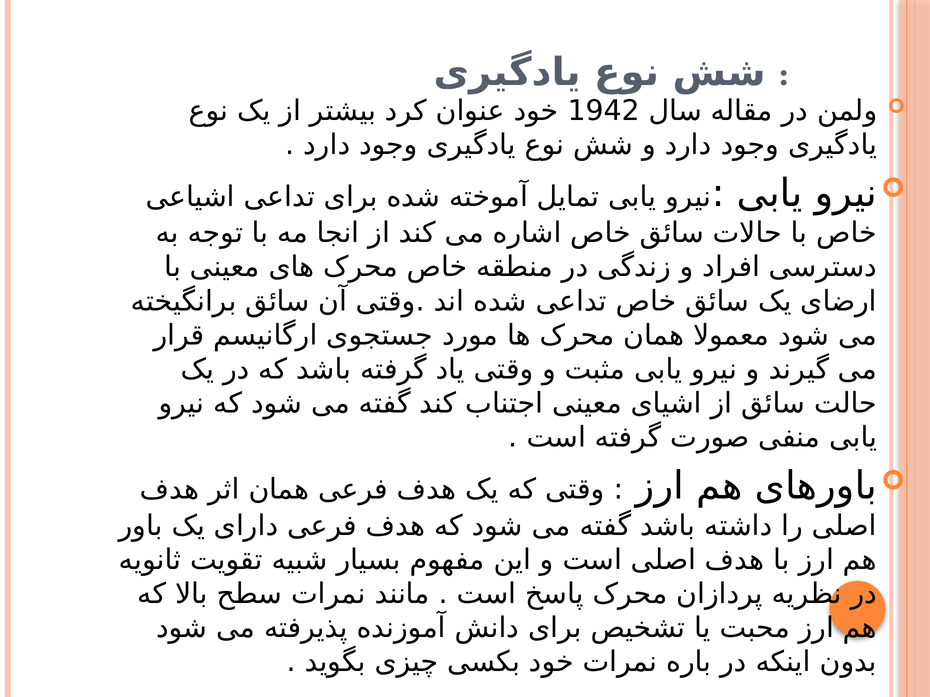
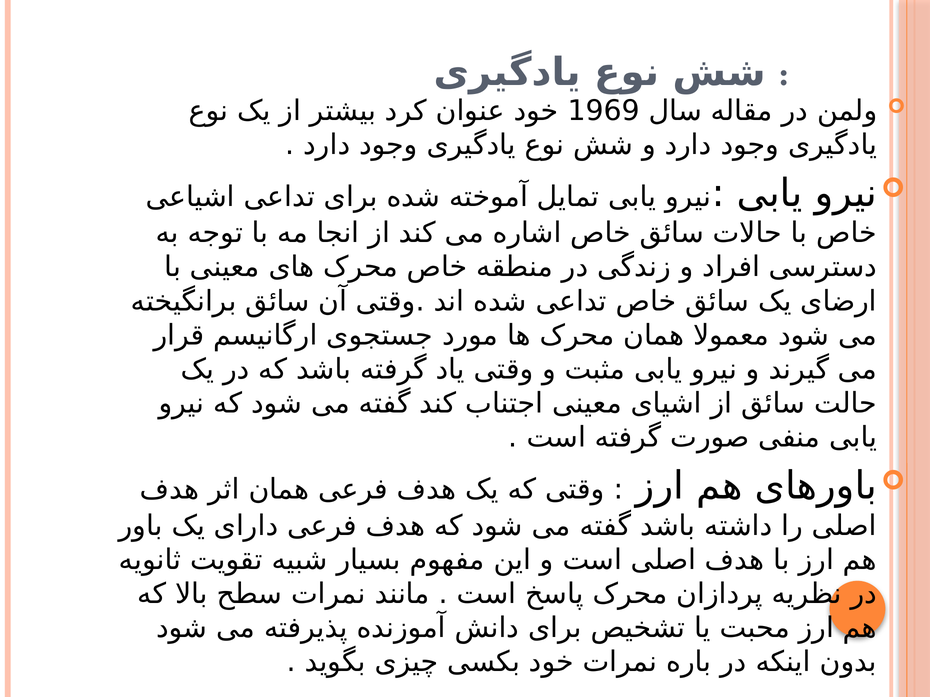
1942: 1942 -> 1969 (604, 111)
